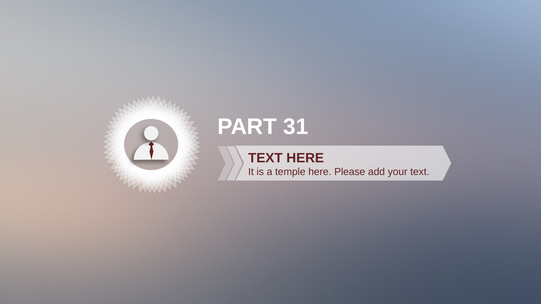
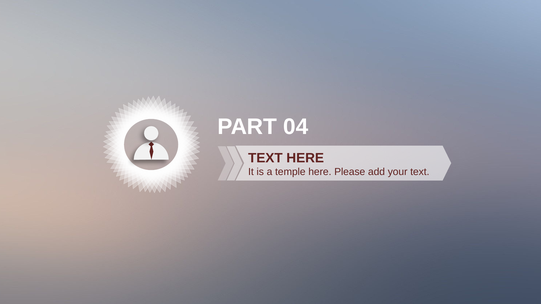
31: 31 -> 04 (296, 127)
